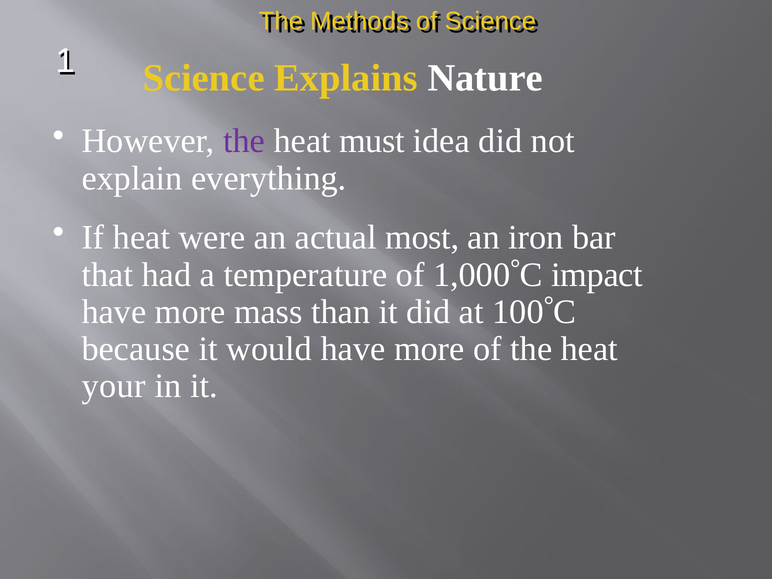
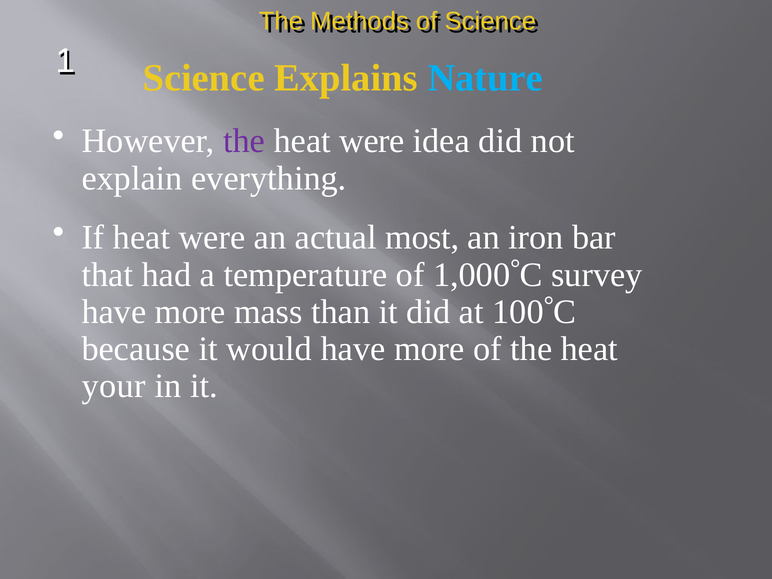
Nature colour: white -> light blue (485, 78)
must: must -> were (372, 141)
impact: impact -> survey (597, 275)
